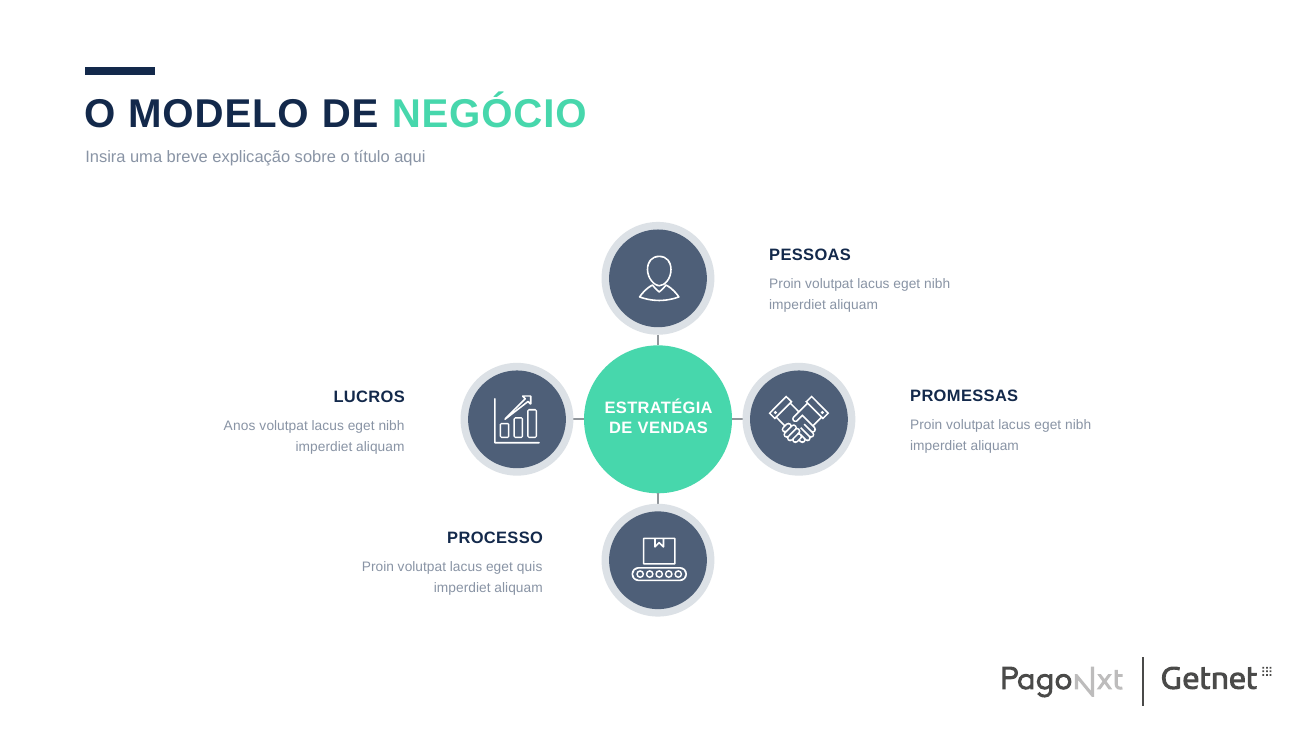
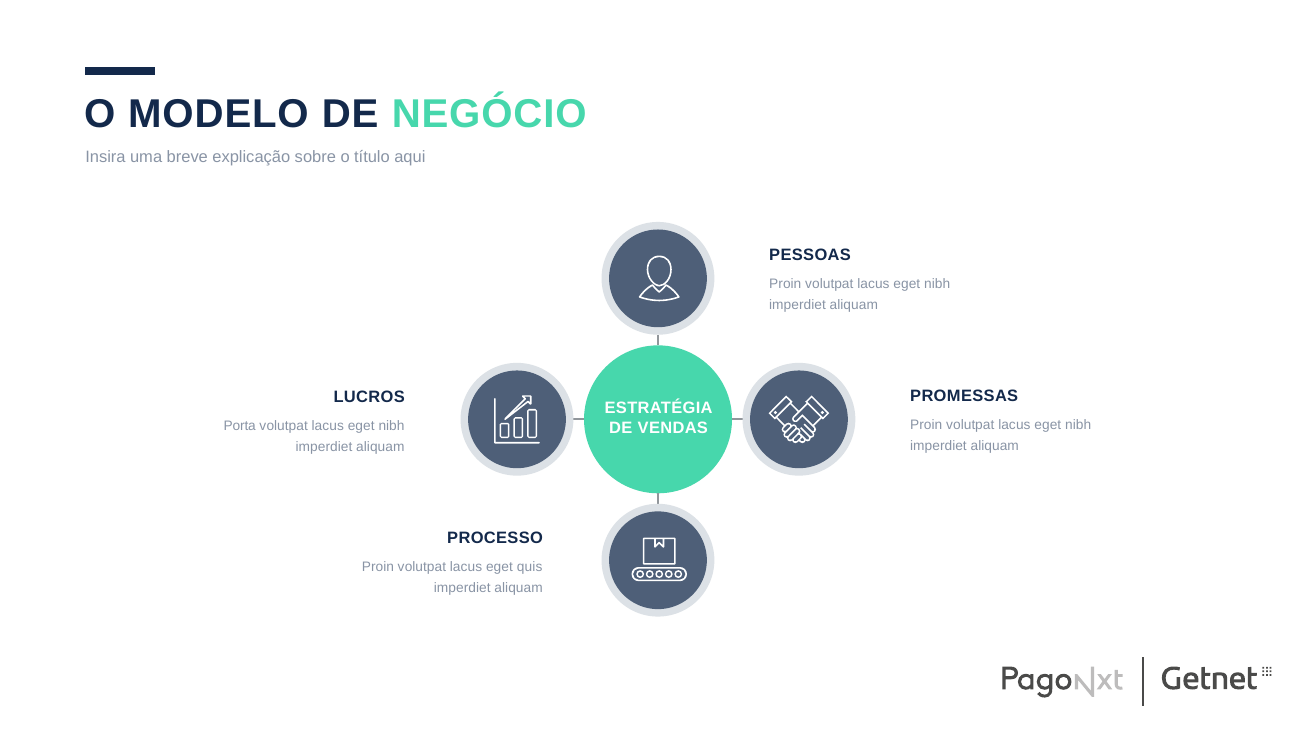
Anos: Anos -> Porta (240, 426)
